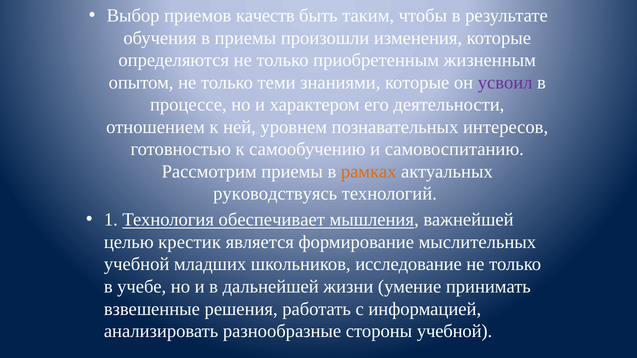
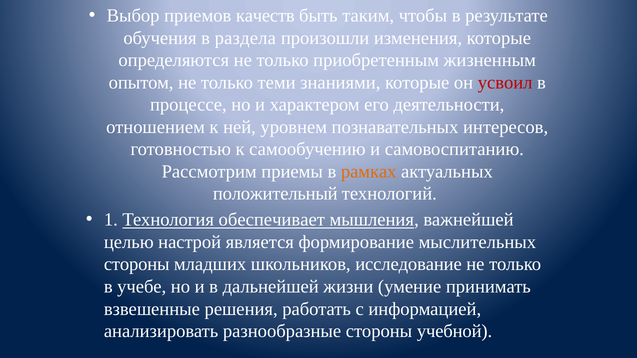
в приемы: приемы -> раздела (245, 38)
усвоил colour: purple -> red (505, 83)
руководствуясь: руководствуясь -> положительный (275, 194)
крестик: крестик -> настрой (190, 242)
учебной: учебной -> стороны (137, 265)
